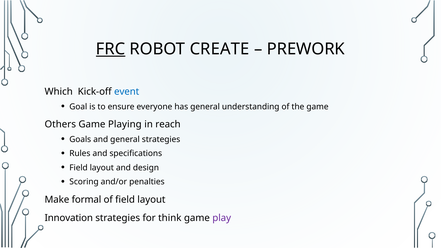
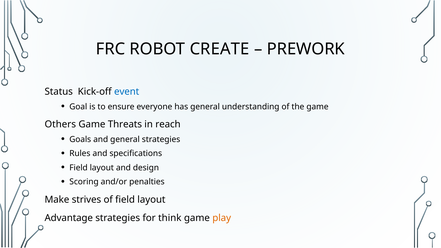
FRC underline: present -> none (111, 49)
Which: Which -> Status (59, 92)
Playing: Playing -> Threats (125, 124)
formal: formal -> strives (86, 200)
Innovation: Innovation -> Advantage (69, 218)
play colour: purple -> orange (222, 218)
